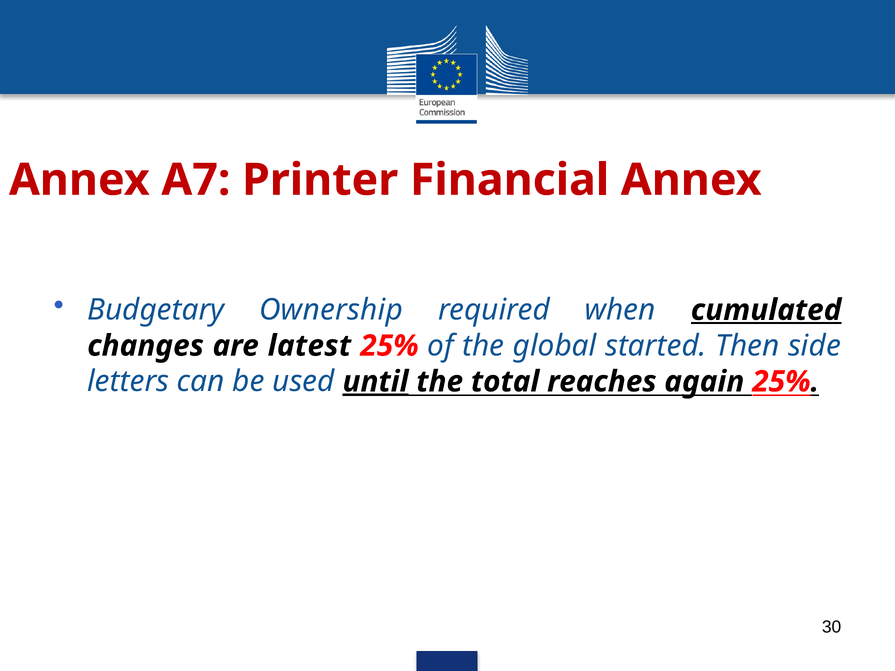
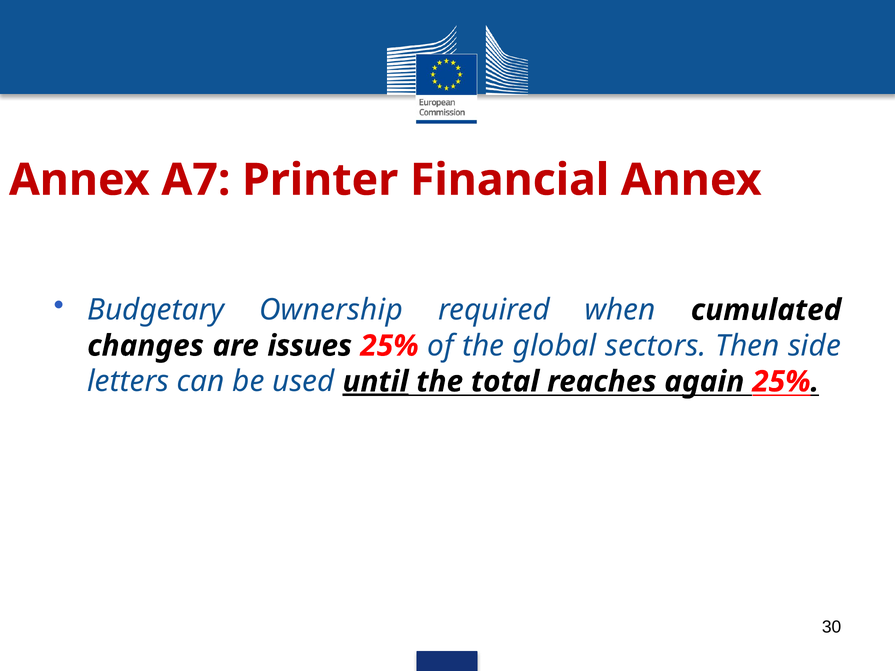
cumulated underline: present -> none (766, 310)
latest: latest -> issues (310, 346)
started: started -> sectors (656, 346)
